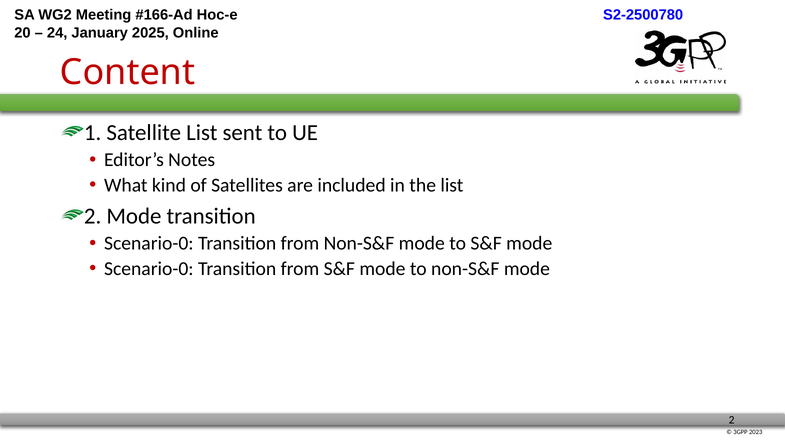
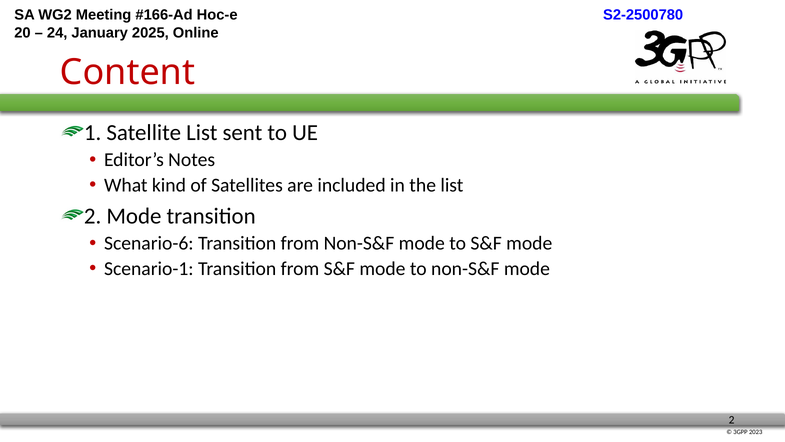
Scenario-0: Scenario-0 -> Scenario-6 (149, 243)
Scenario-0: Scenario-0 -> Scenario-1 (149, 268)
